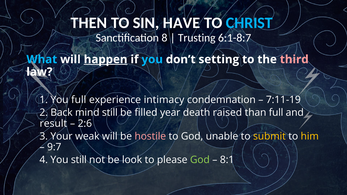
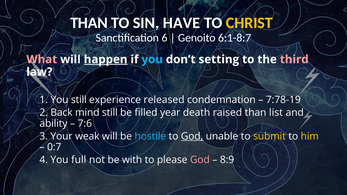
THEN: THEN -> THAN (89, 23)
CHRIST colour: light blue -> yellow (249, 23)
8: 8 -> 6 (164, 38)
Trusting: Trusting -> Genoito (197, 38)
What colour: light blue -> pink (42, 59)
You full: full -> still (79, 100)
intimacy: intimacy -> released (164, 100)
7:11-19: 7:11-19 -> 7:78-19 (283, 100)
than full: full -> list (276, 113)
result: result -> ability (53, 124)
2:6: 2:6 -> 7:6 (85, 124)
hostile colour: pink -> light blue (150, 136)
God underline: none -> present (192, 136)
9:7: 9:7 -> 0:7 (54, 147)
You still: still -> full (79, 160)
look: look -> with (132, 160)
God colour: light green -> pink (200, 160)
8:1: 8:1 -> 8:9 (227, 160)
